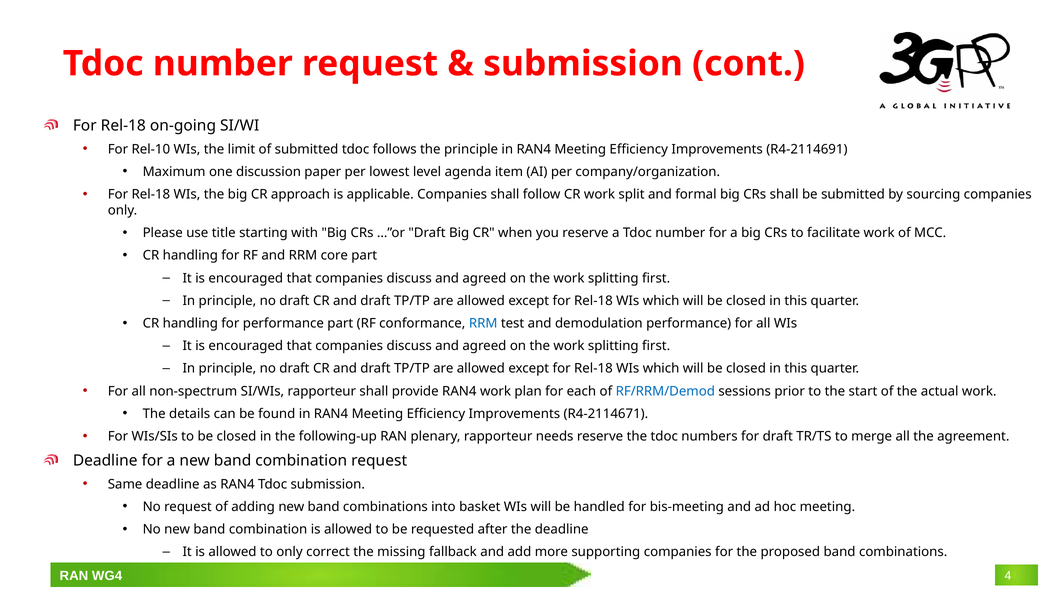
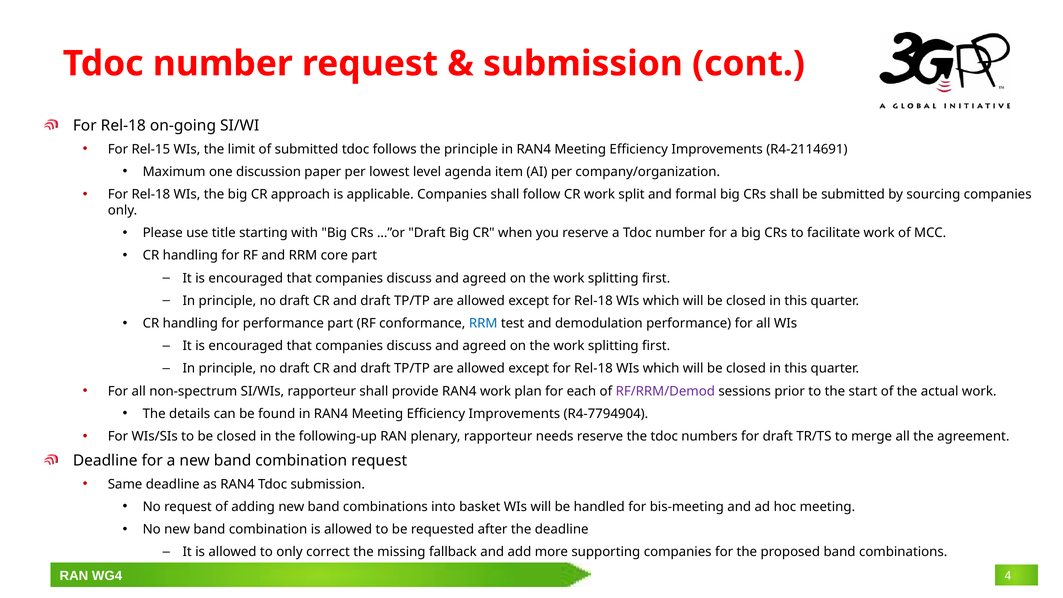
Rel-10: Rel-10 -> Rel-15 (151, 149)
RF/RRM/Demod colour: blue -> purple (665, 391)
R4-2114671: R4-2114671 -> R4-7794904 (606, 414)
